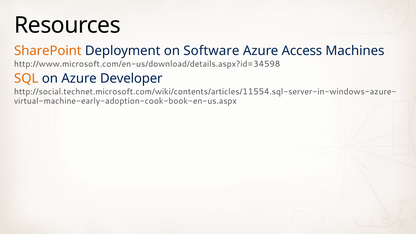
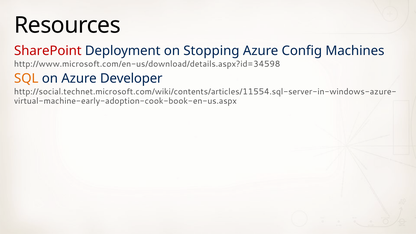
SharePoint colour: orange -> red (48, 51)
Software: Software -> Stopping (211, 51)
Access: Access -> Config (302, 51)
